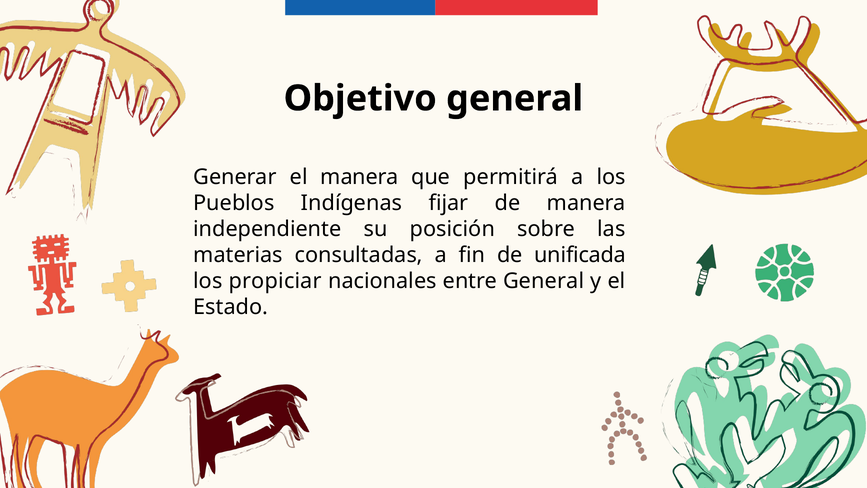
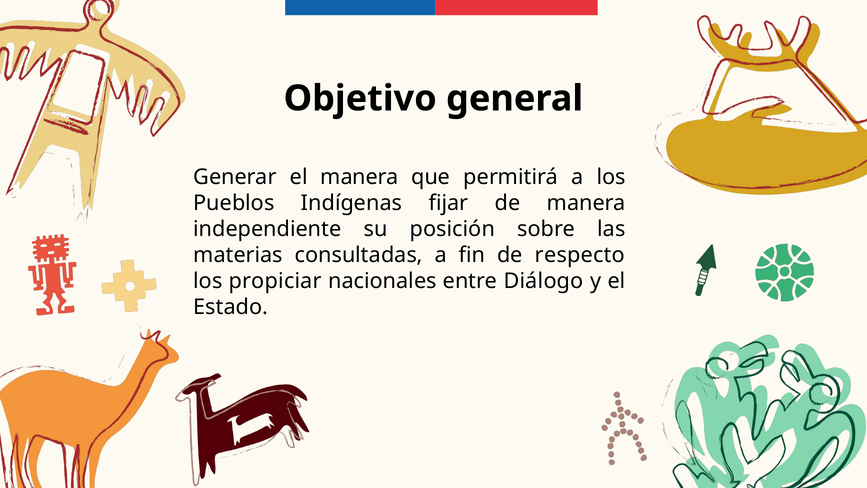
unificada: unificada -> respecto (580, 255)
entre General: General -> Diálogo (544, 281)
